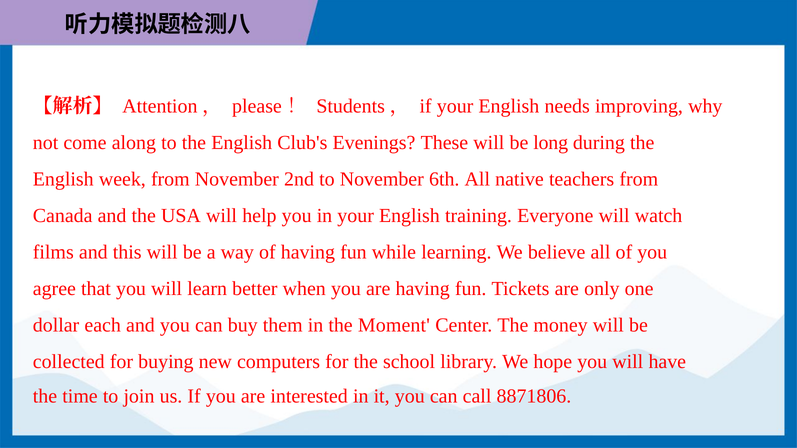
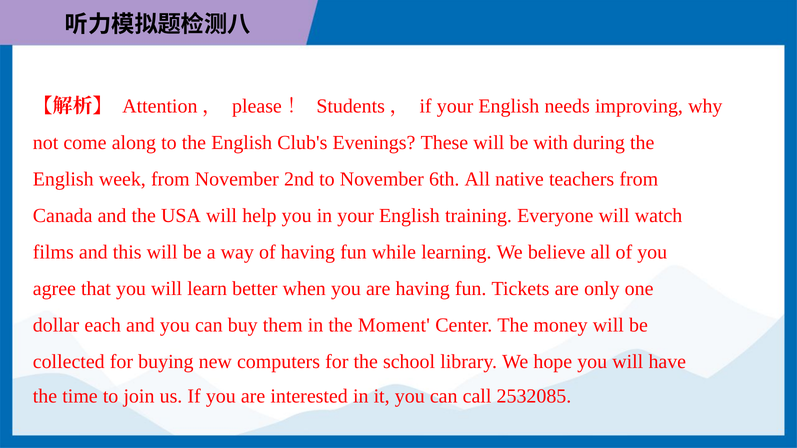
long: long -> with (551, 143)
8871806: 8871806 -> 2532085 (534, 397)
